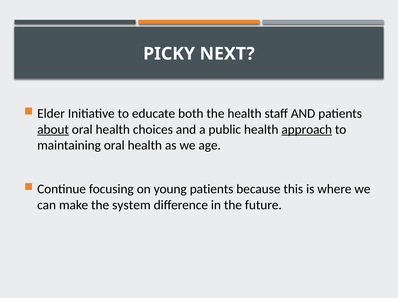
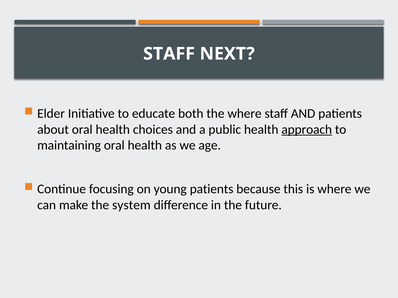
PICKY: PICKY -> STAFF (169, 54)
the health: health -> where (245, 114)
about underline: present -> none (53, 130)
